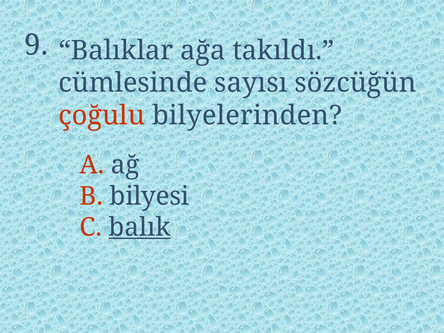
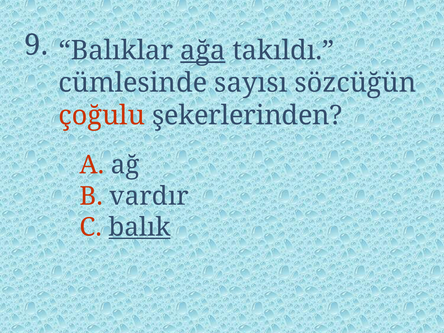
ağa underline: none -> present (203, 50)
bilyelerinden: bilyelerinden -> şekerlerinden (247, 116)
bilyesi: bilyesi -> vardır (149, 196)
